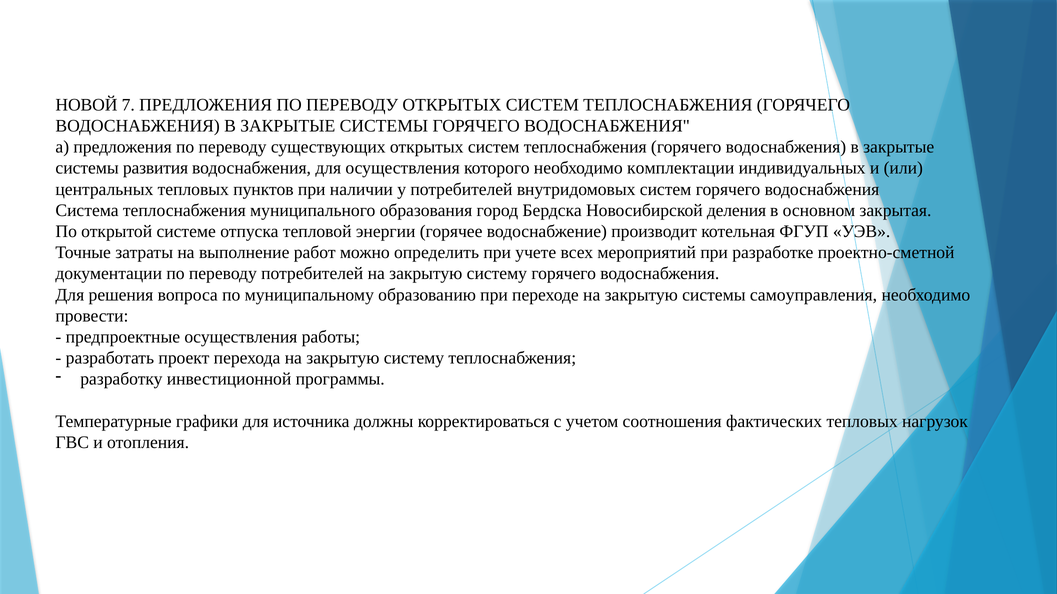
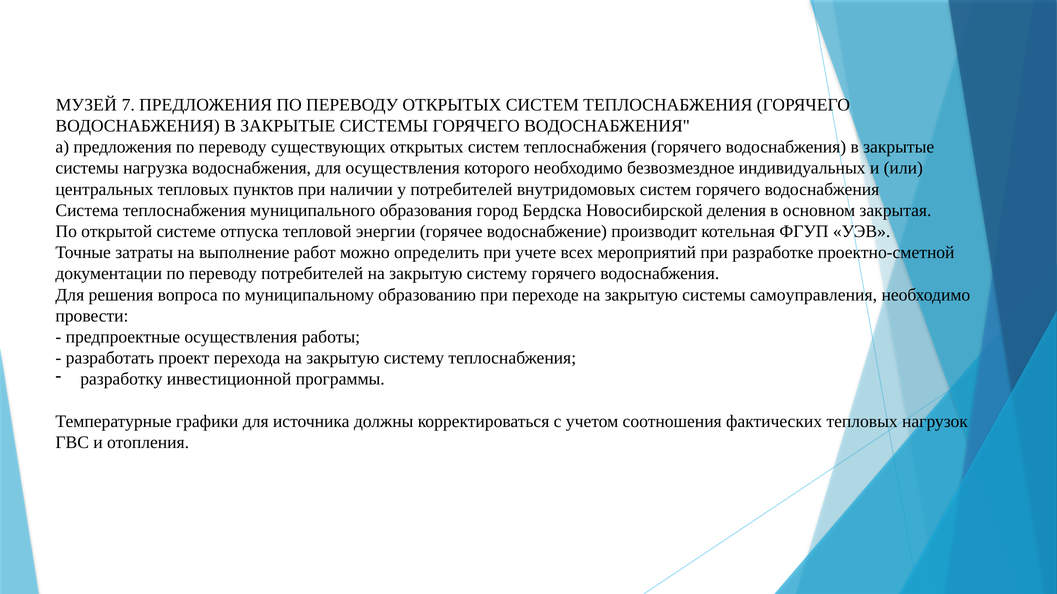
НОВОЙ: НОВОЙ -> МУЗЕЙ (86, 105)
развития: развития -> нагрузка (155, 168)
комплектации: комплектации -> безвозмездное (681, 168)
